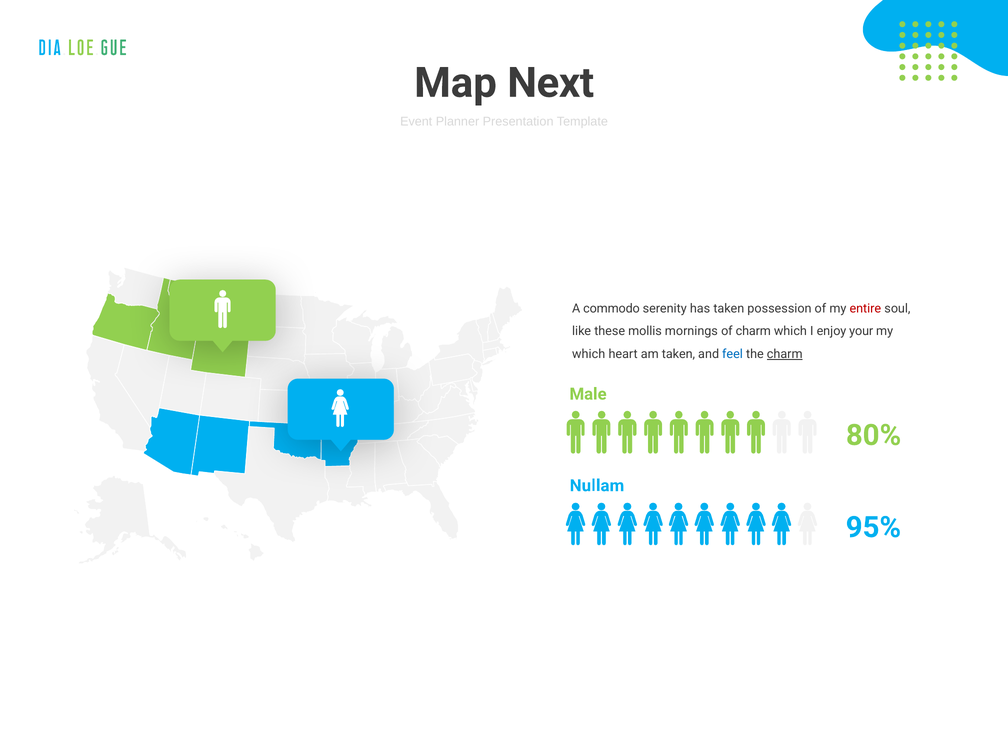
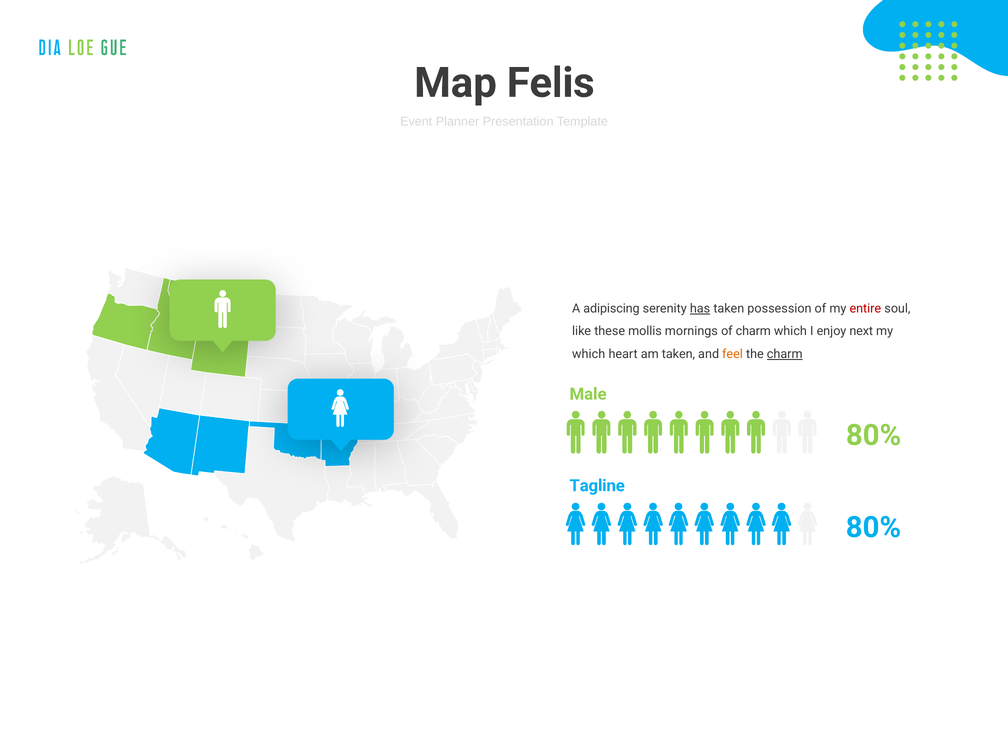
Next: Next -> Felis (551, 83)
commodo: commodo -> adipiscing (611, 309)
has underline: none -> present (700, 309)
your: your -> next (861, 331)
feel colour: blue -> orange (733, 354)
Nullam: Nullam -> Tagline (597, 486)
95%: 95% -> 80% (873, 527)
